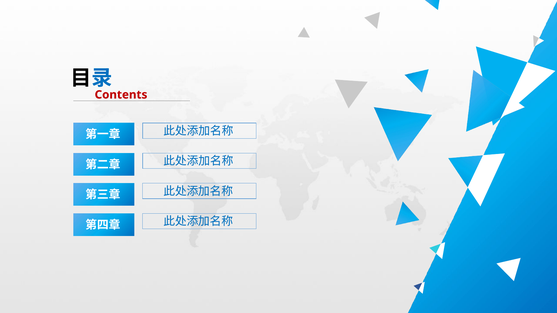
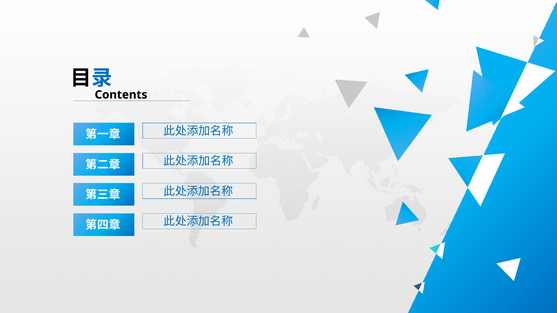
Contents colour: red -> black (121, 95)
